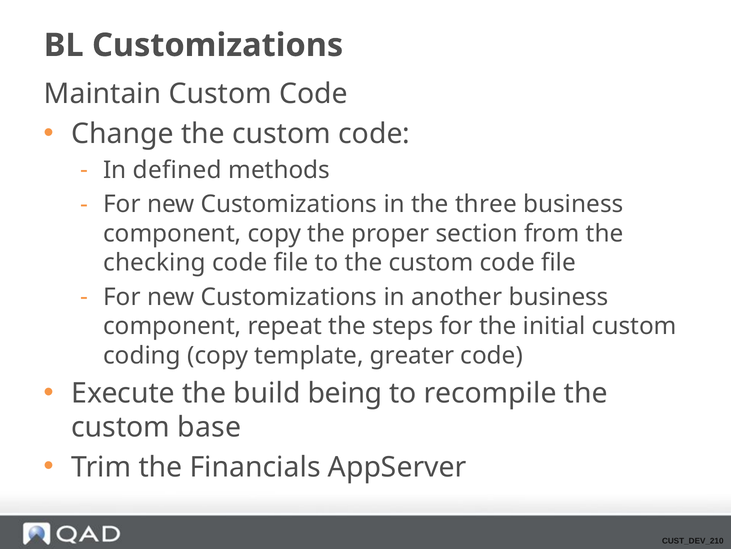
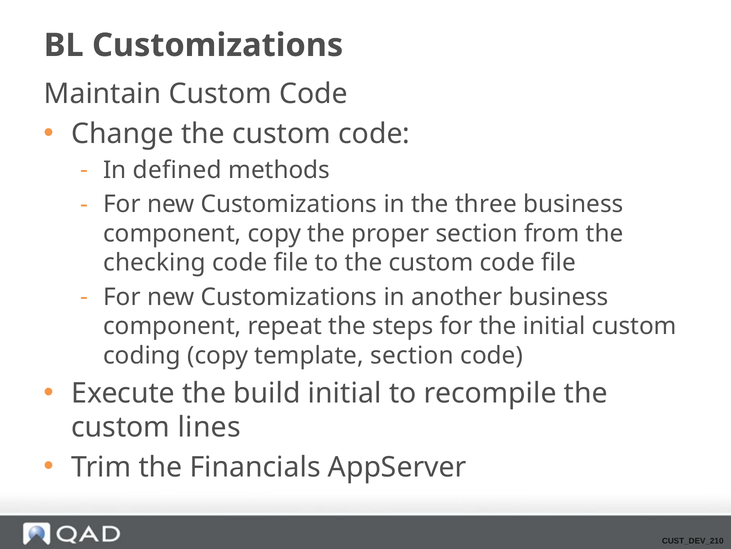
template greater: greater -> section (412, 355)
build being: being -> initial (345, 393)
base: base -> lines (209, 427)
